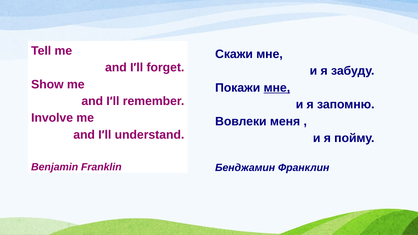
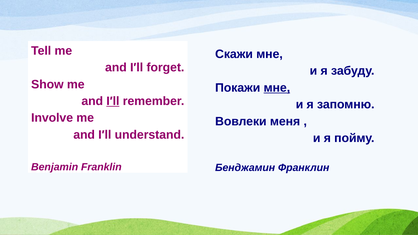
I′ll underline: none -> present (113, 101)
